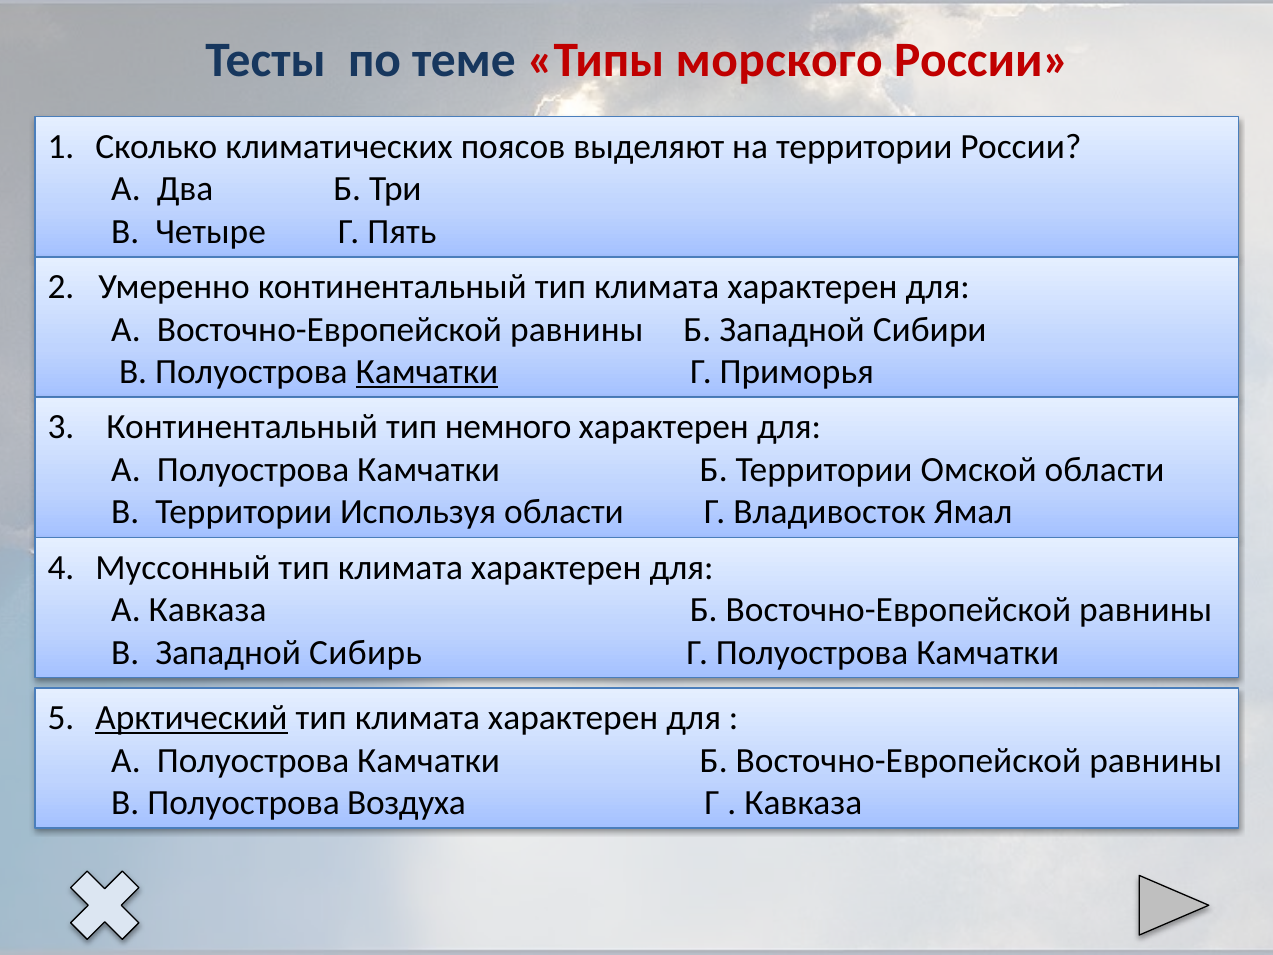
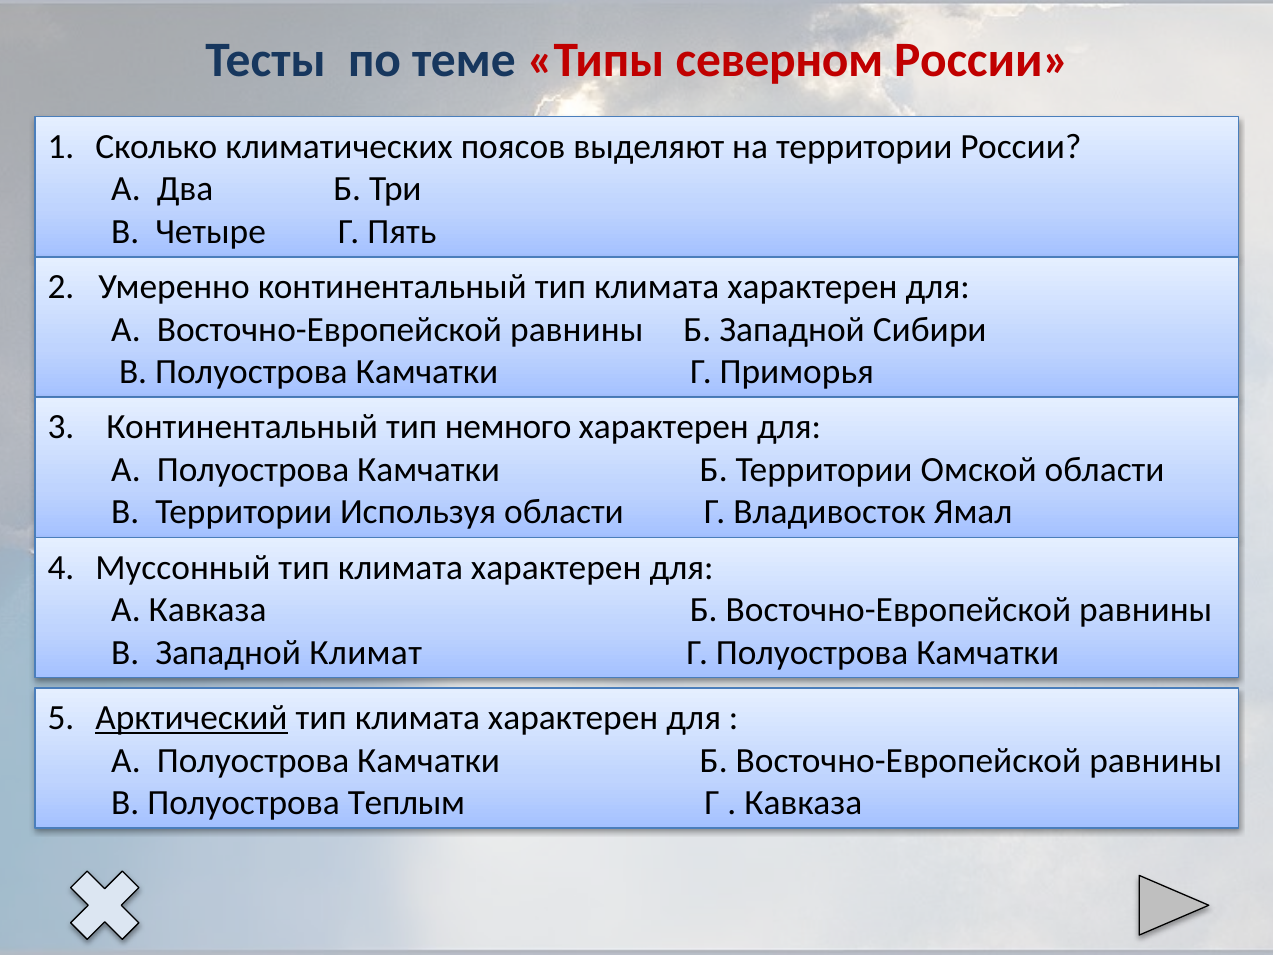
морского: морского -> северном (780, 61)
Камчатки underline: present -> none (427, 372)
Сибирь: Сибирь -> Климат (366, 652)
Воздуха: Воздуха -> Теплым (406, 803)
